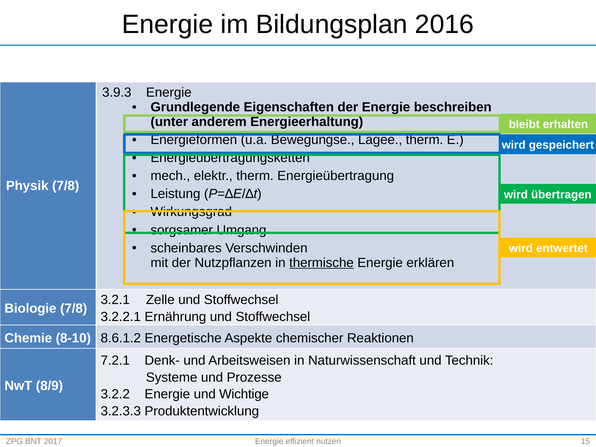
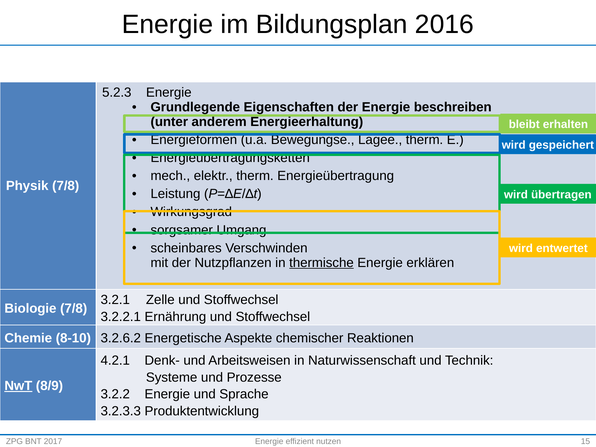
3.9.3: 3.9.3 -> 5.2.3 (117, 92)
8.6.1.2: 8.6.1.2 -> 3.2.6.2 (121, 338)
7.2.1: 7.2.1 -> 4.2.1 (115, 360)
NwT underline: none -> present (18, 386)
Wichtige: Wichtige -> Sprache (244, 394)
